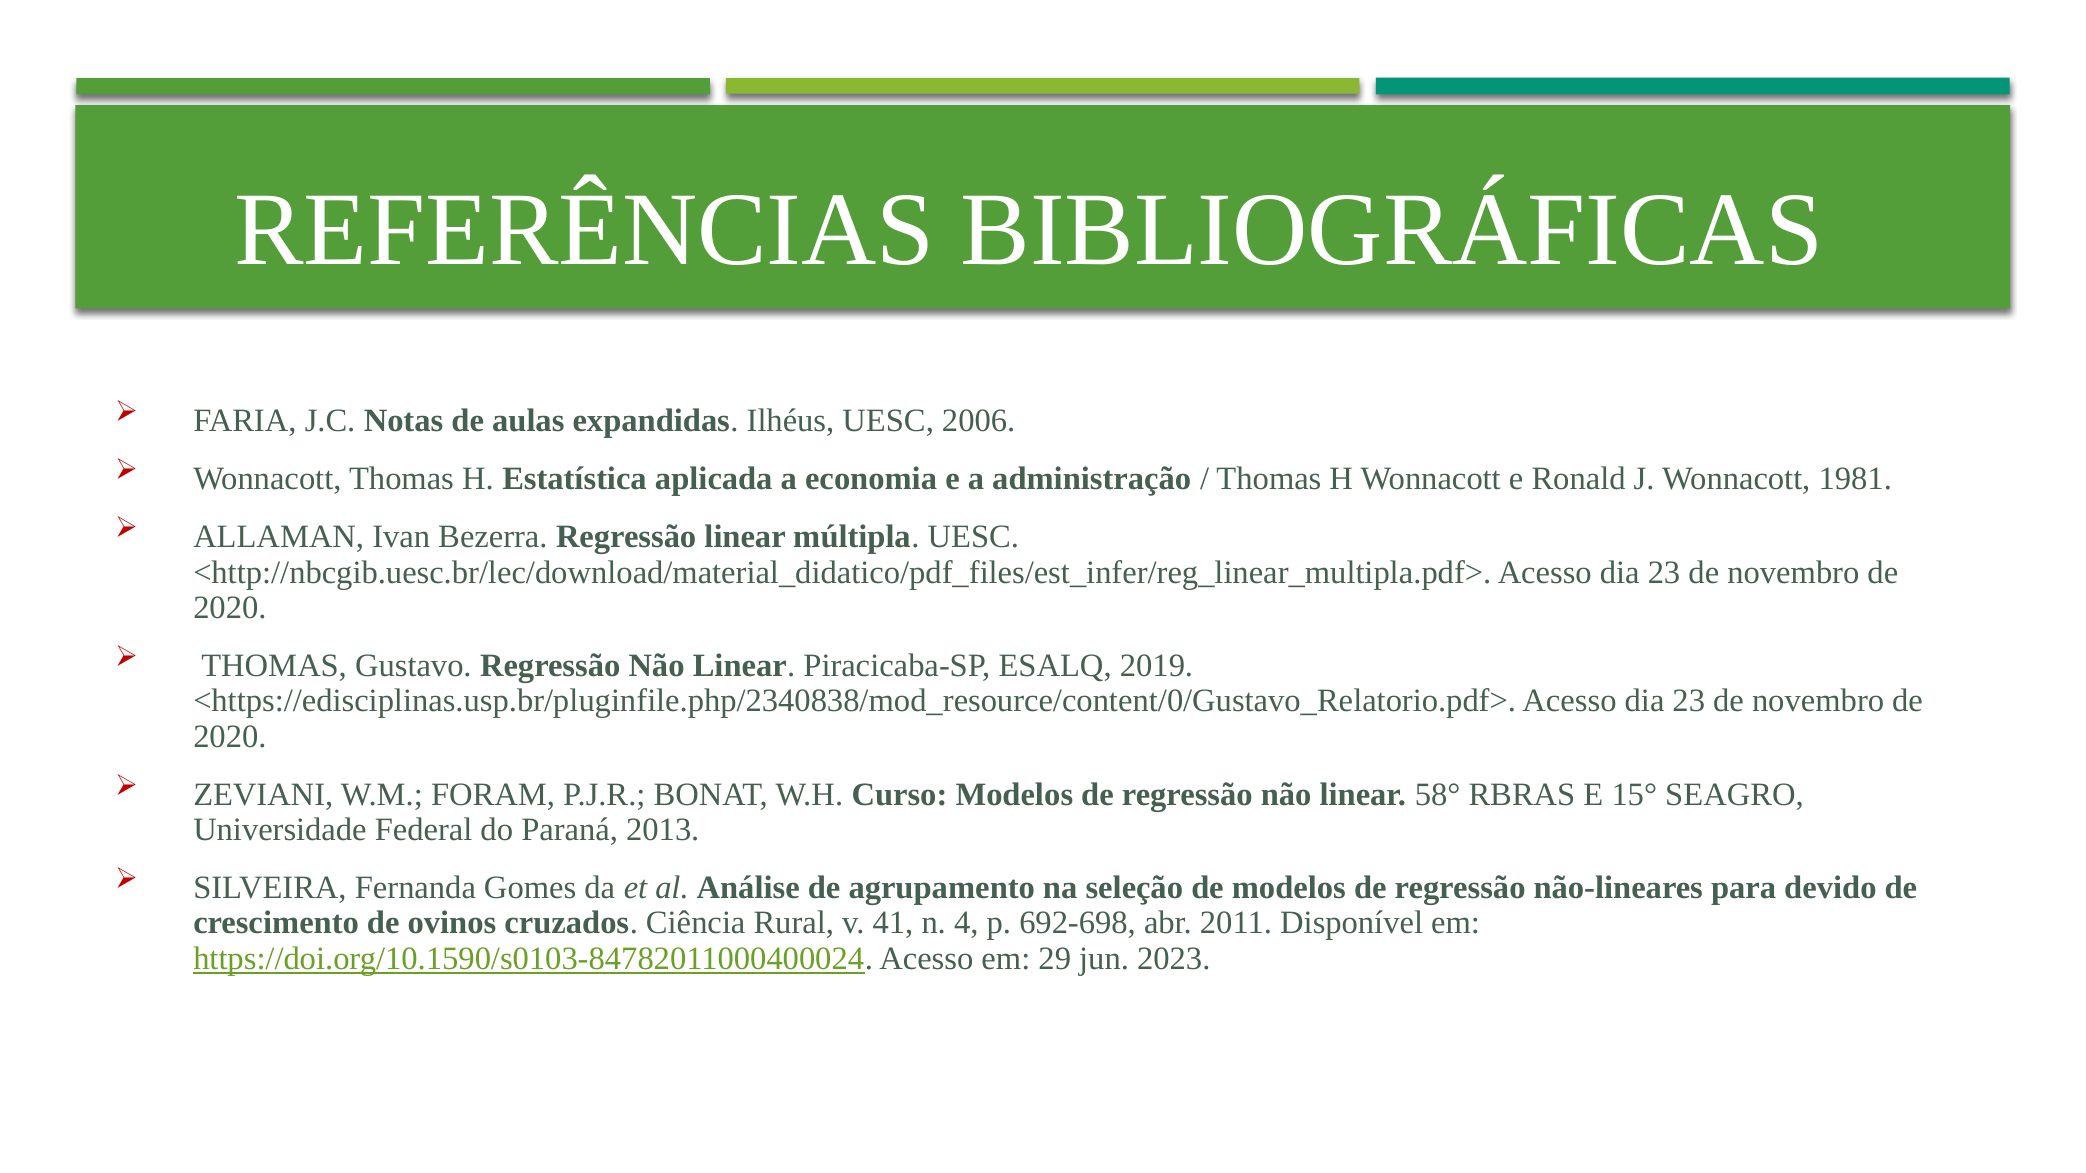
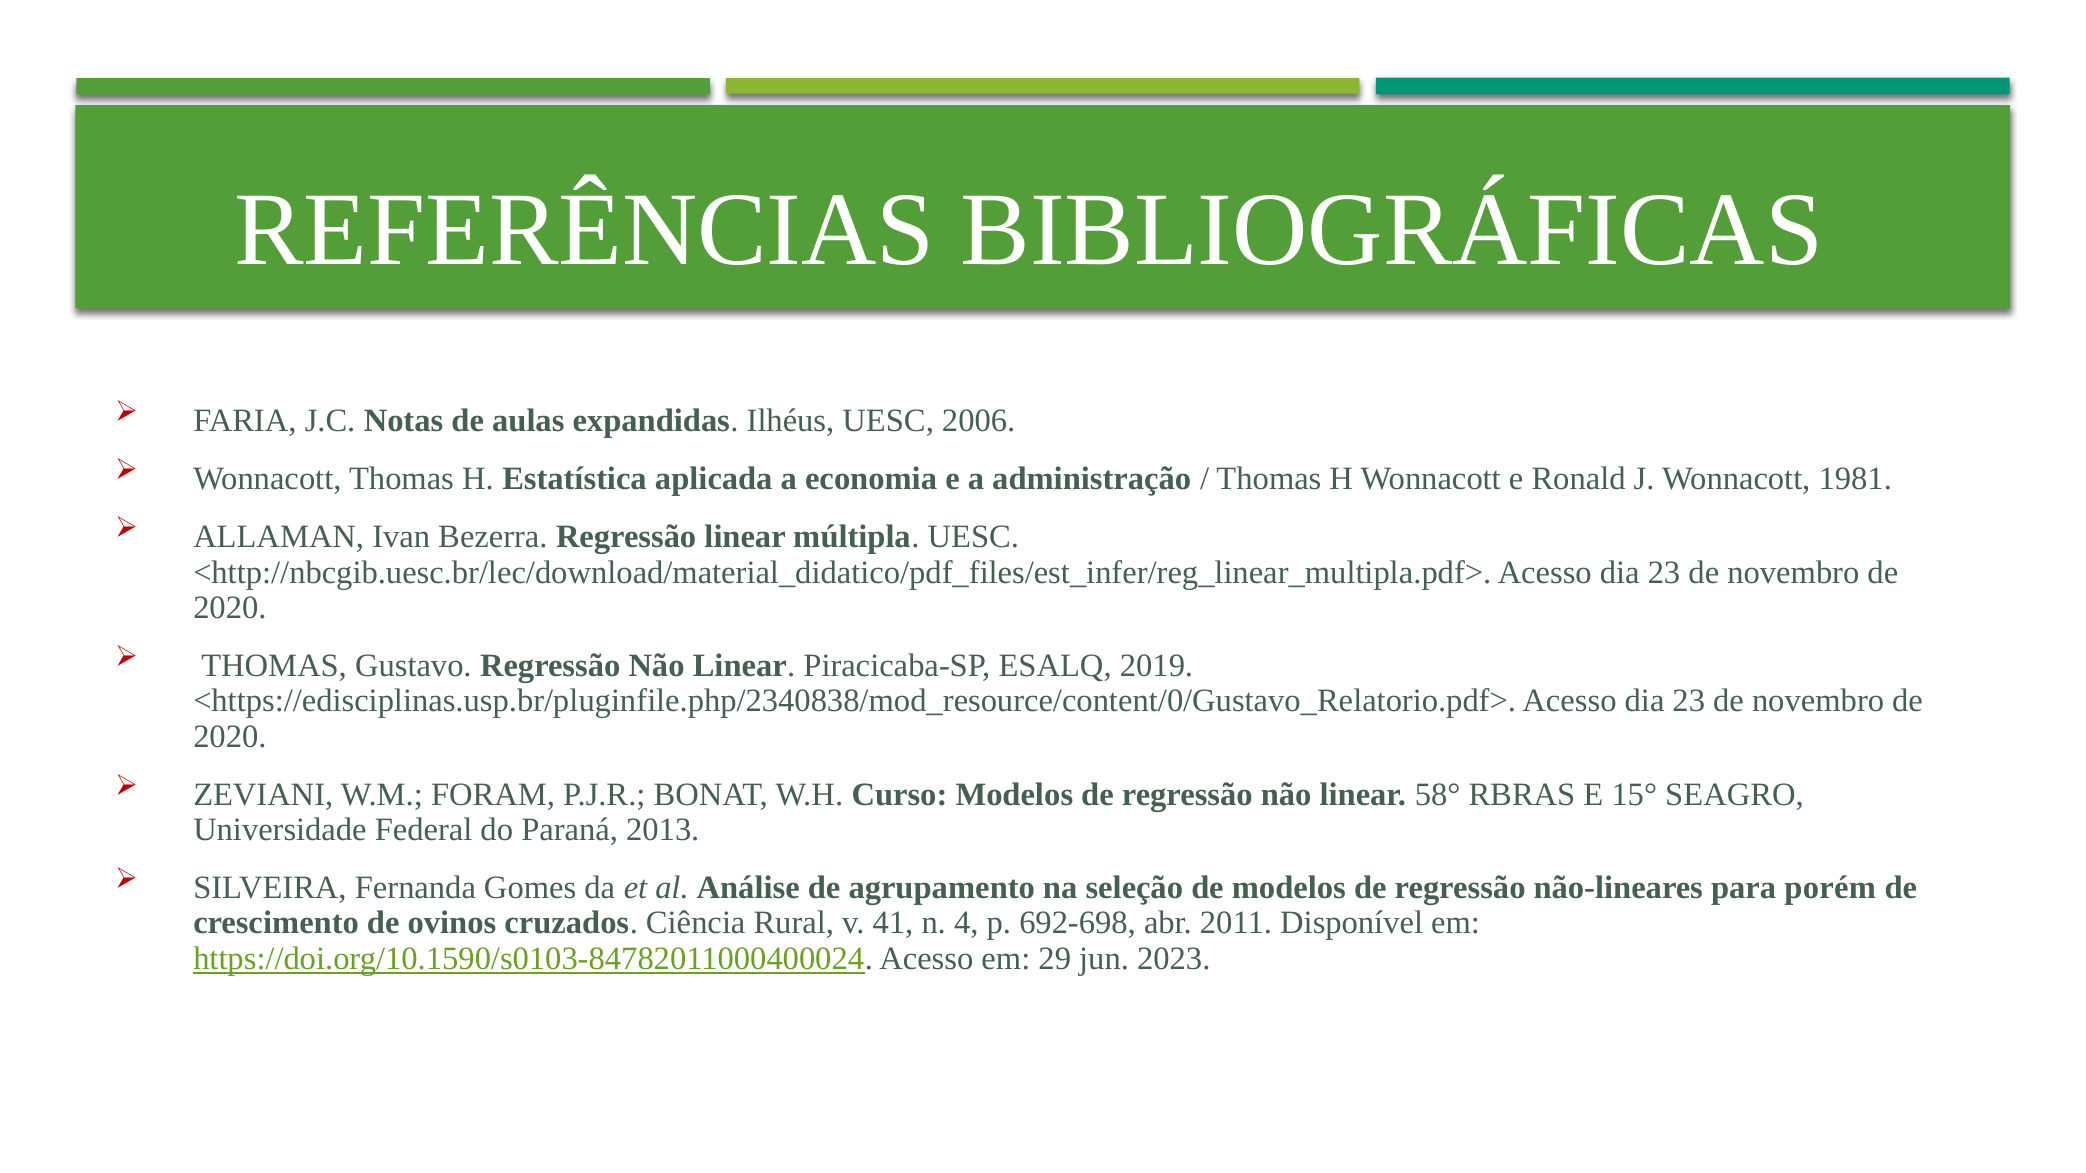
devido: devido -> porém (1830, 888)
